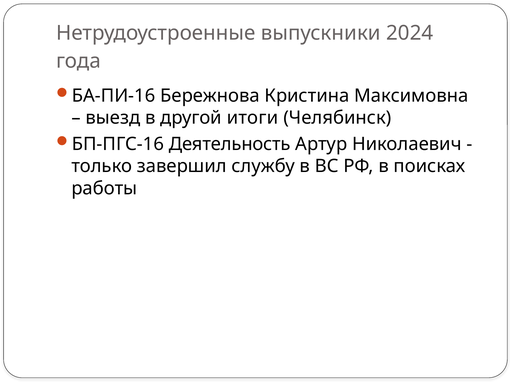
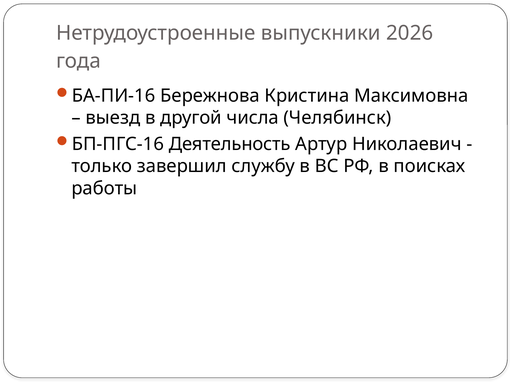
2024: 2024 -> 2026 (410, 33)
итоги: итоги -> числа (253, 118)
